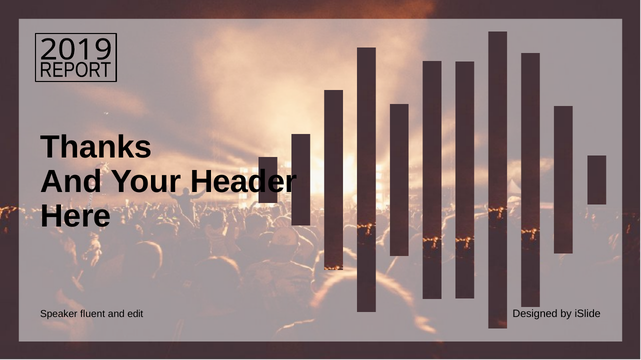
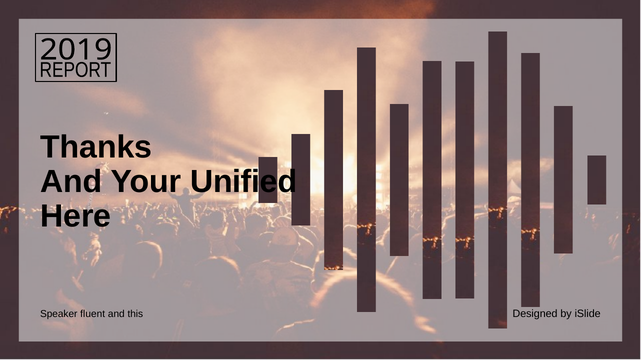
Header: Header -> Unified (244, 182)
edit: edit -> this (135, 315)
